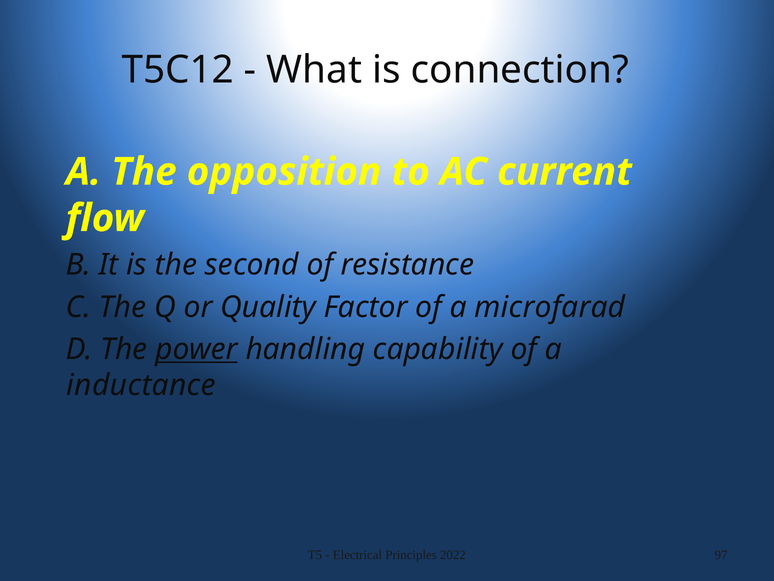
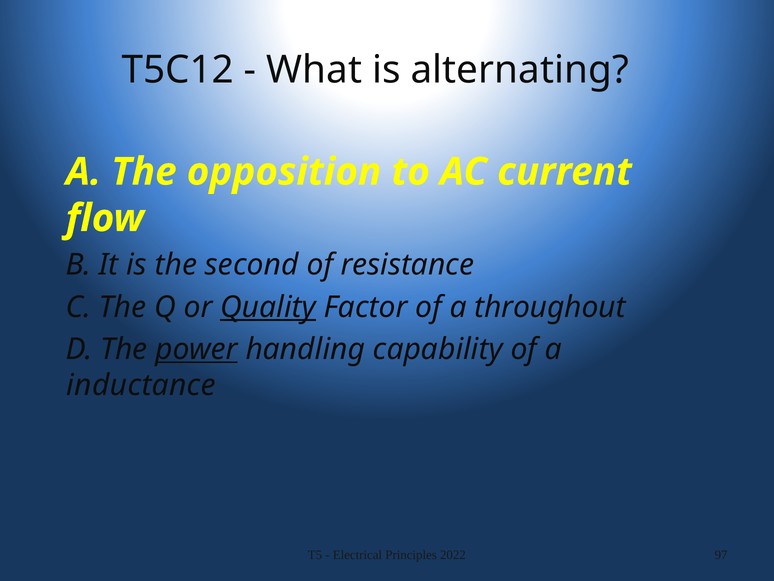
connection: connection -> alternating (520, 70)
Quality underline: none -> present (268, 307)
microfarad: microfarad -> throughout (550, 307)
